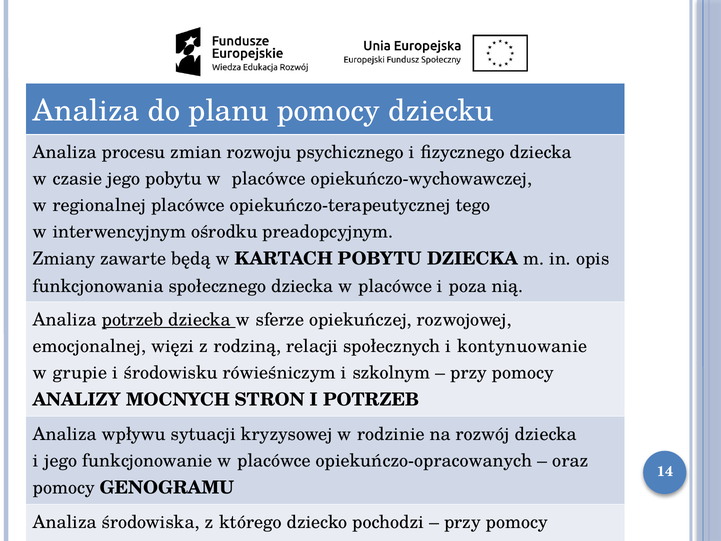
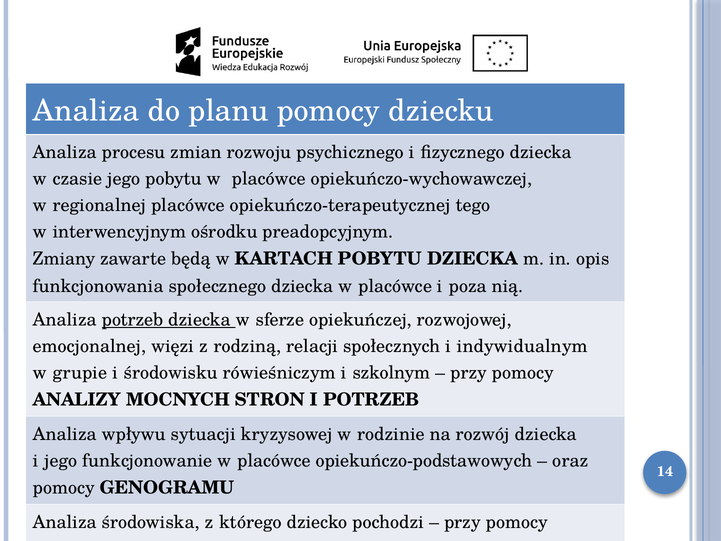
kontynuowanie: kontynuowanie -> indywidualnym (522, 346)
opiekuńczo-opracowanych: opiekuńczo-opracowanych -> opiekuńczo-podstawowych (424, 461)
